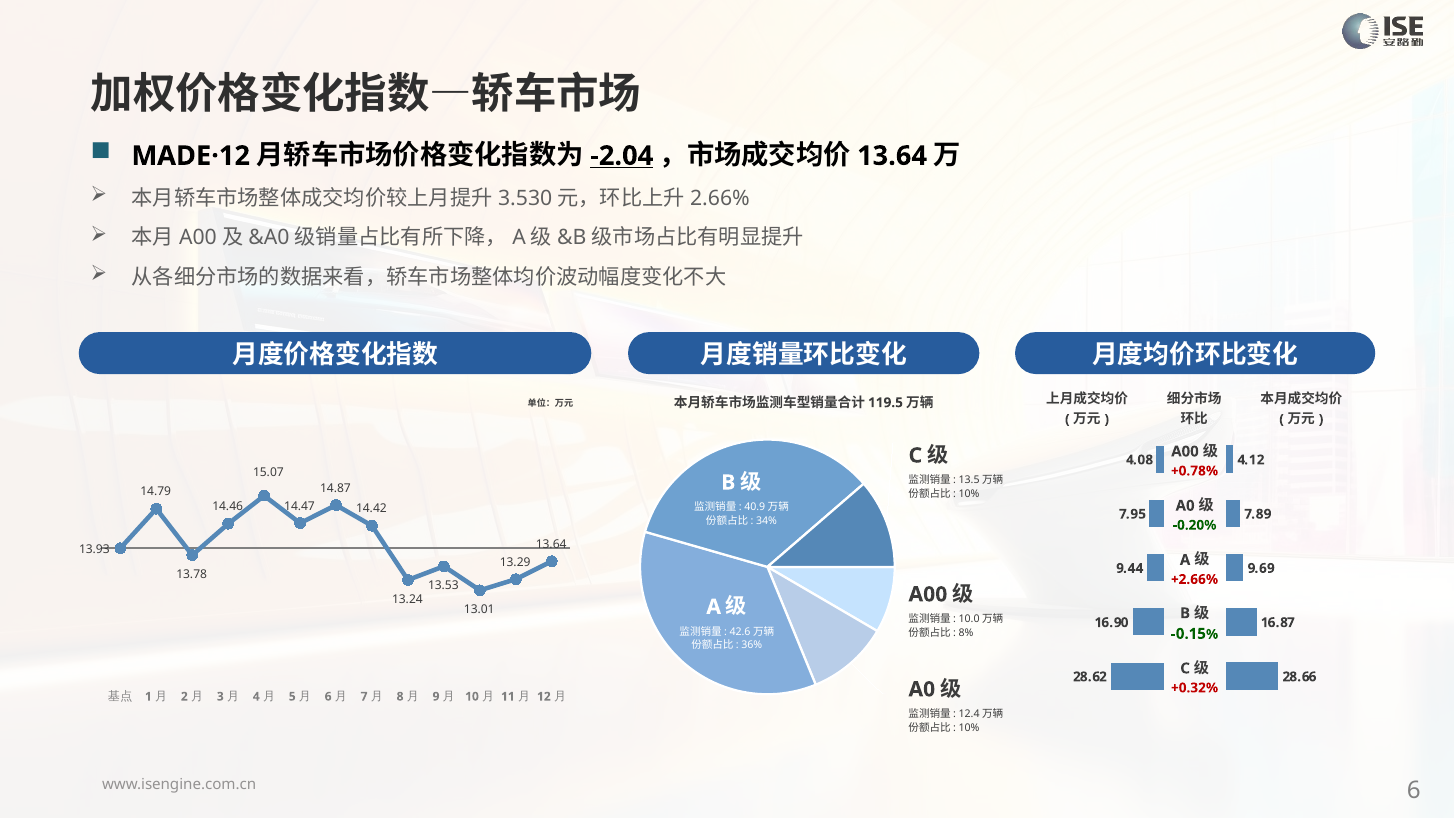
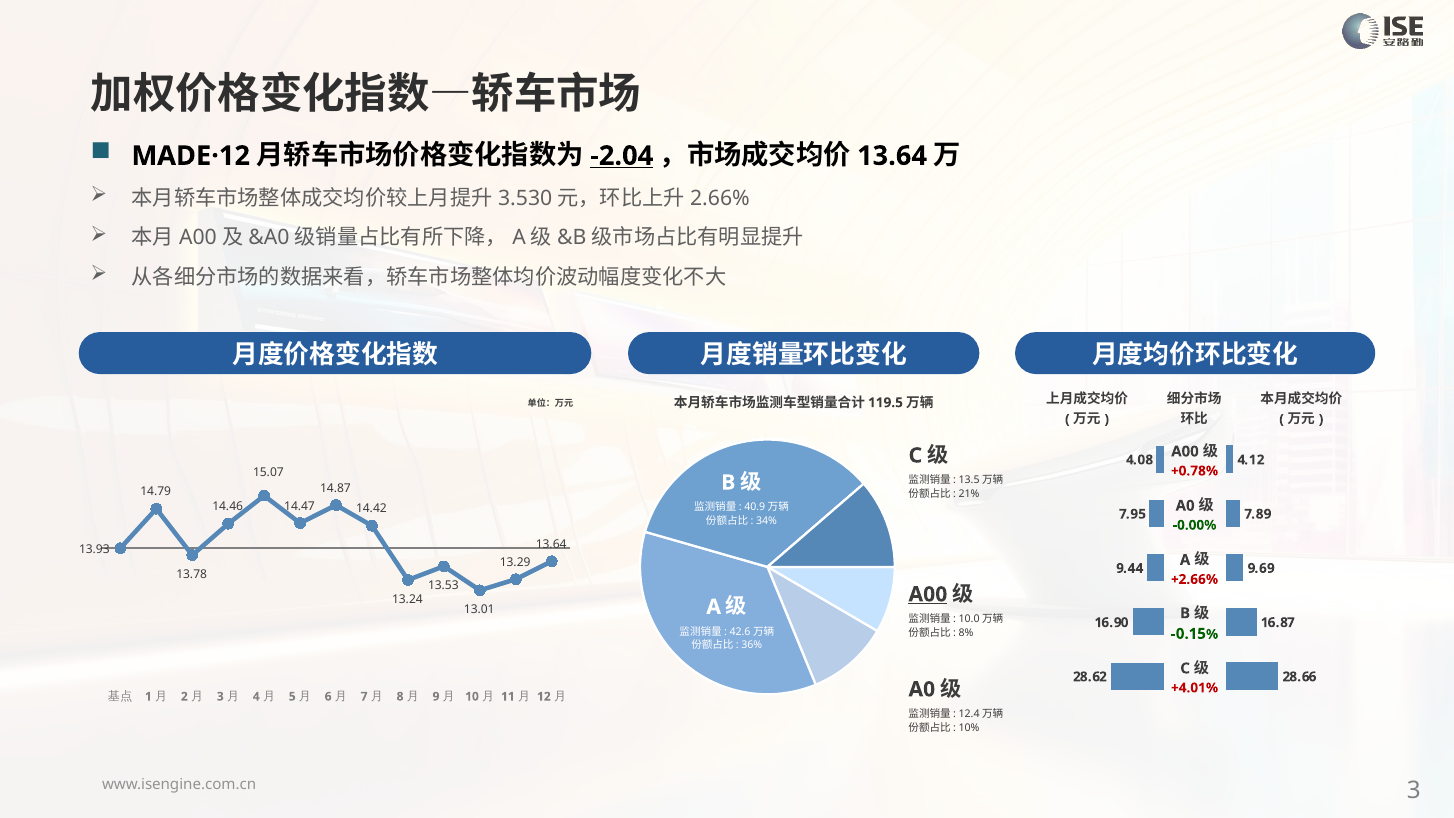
10%: 10% -> 21% (969, 494)
-0.20%: -0.20% -> -0.00% (1195, 525)
A00 underline: none -> present (928, 594)
+0.32%: +0.32% -> +4.01% (1195, 688)
6: 6 -> 3 (1414, 790)
